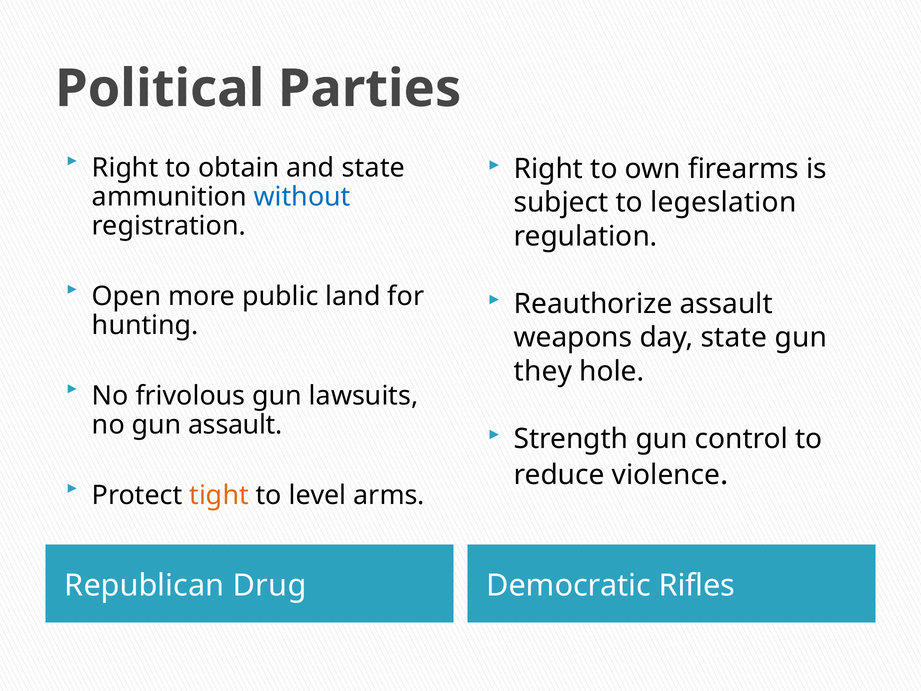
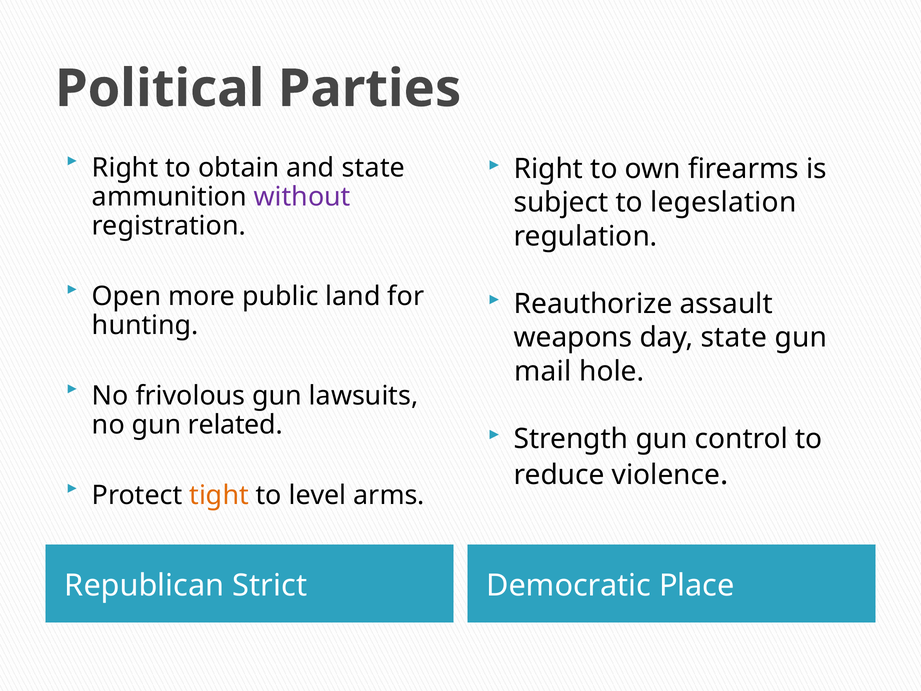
without colour: blue -> purple (302, 197)
they: they -> mail (543, 371)
gun assault: assault -> related (235, 425)
Drug: Drug -> Strict (270, 585)
Rifles: Rifles -> Place (697, 585)
